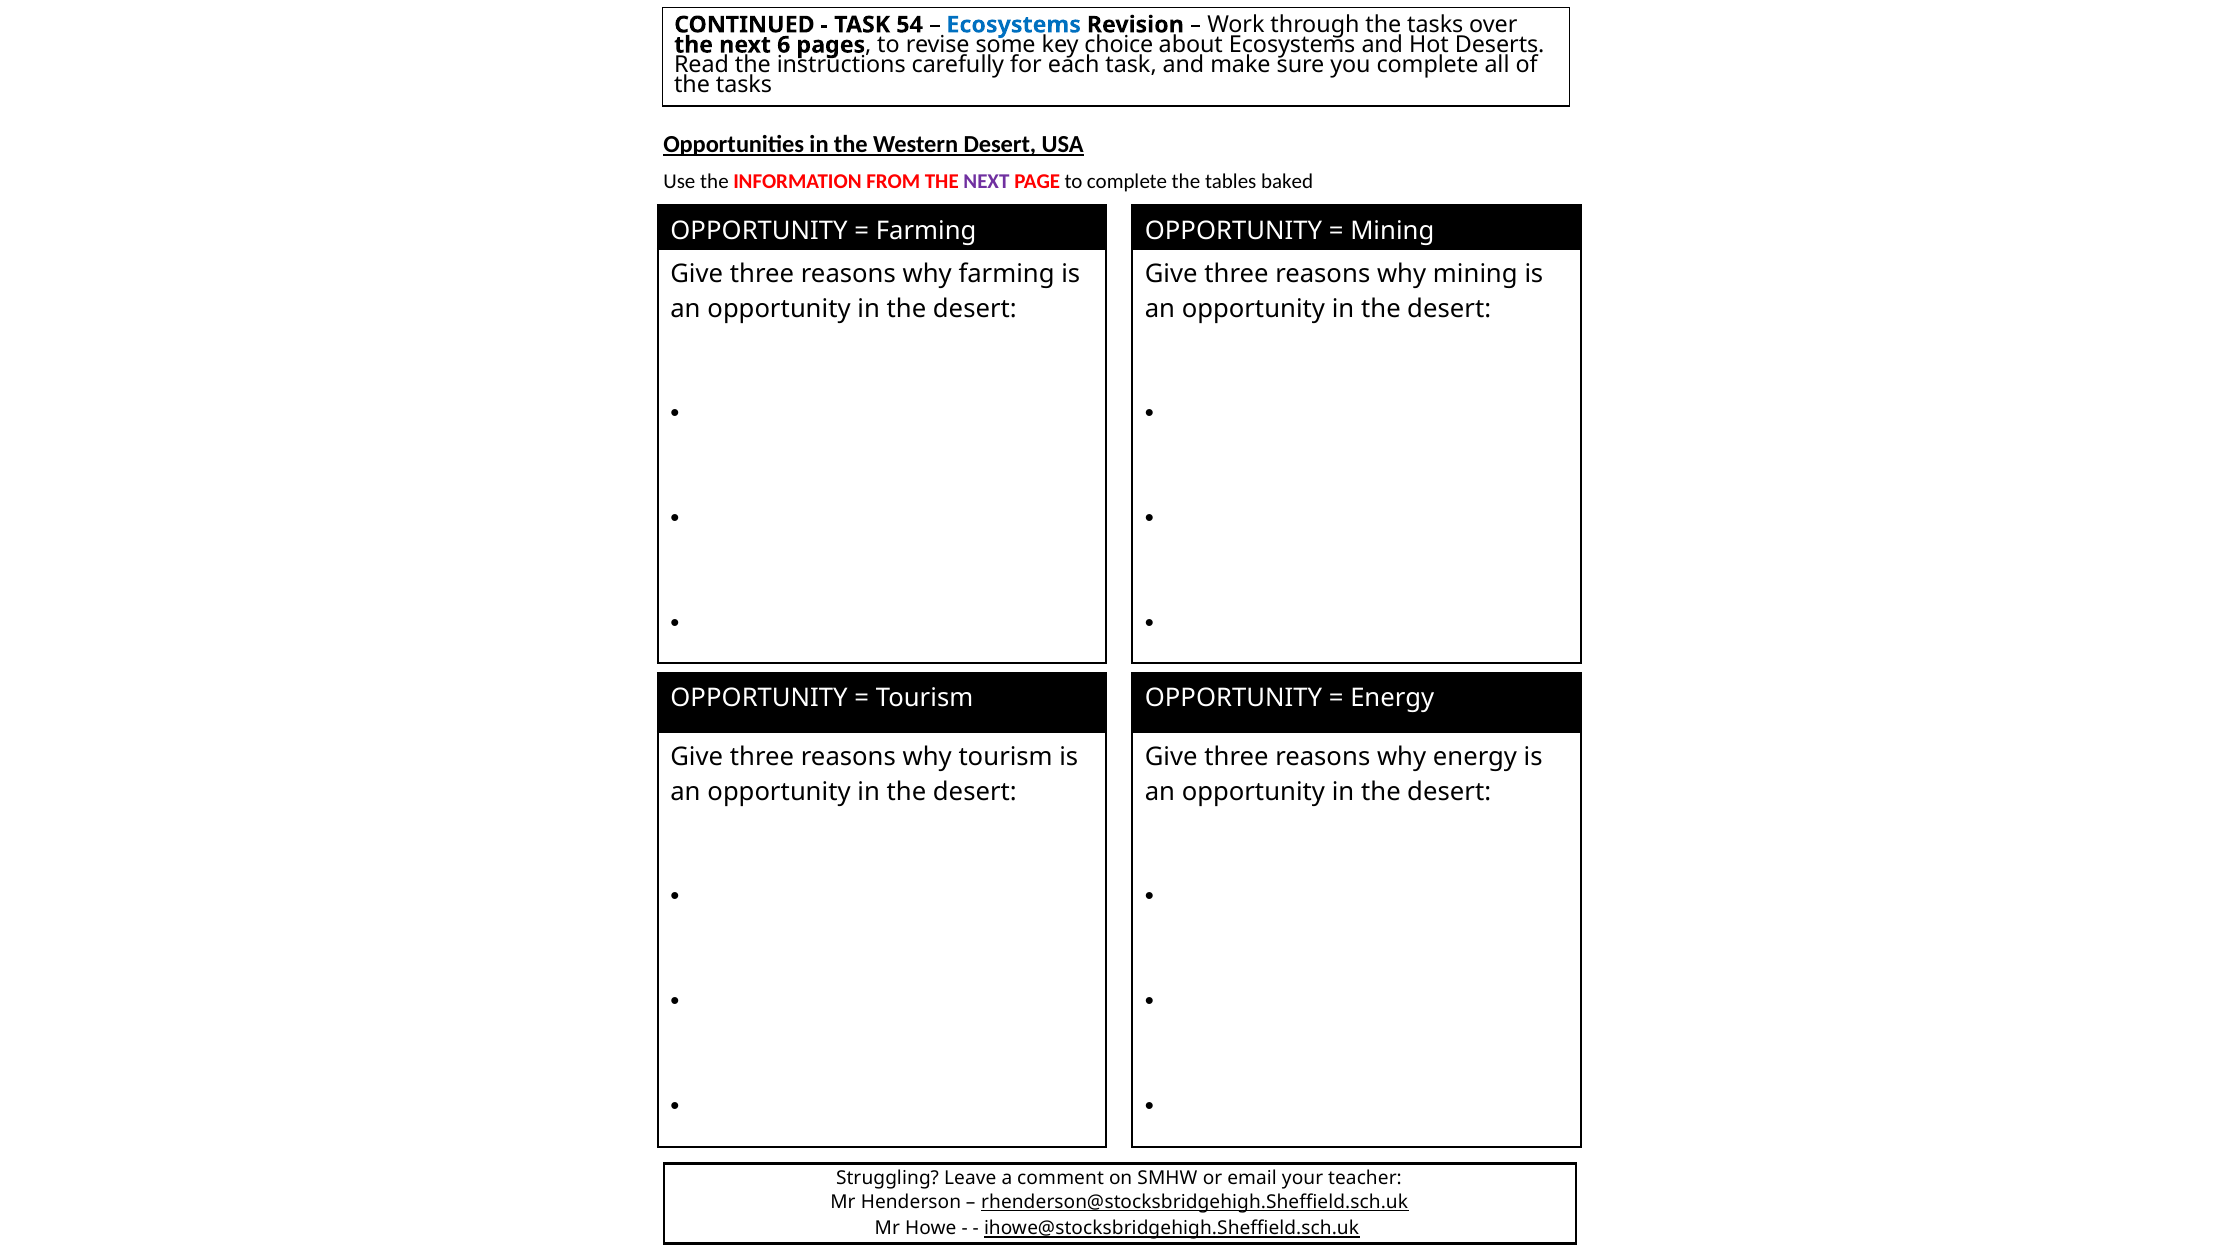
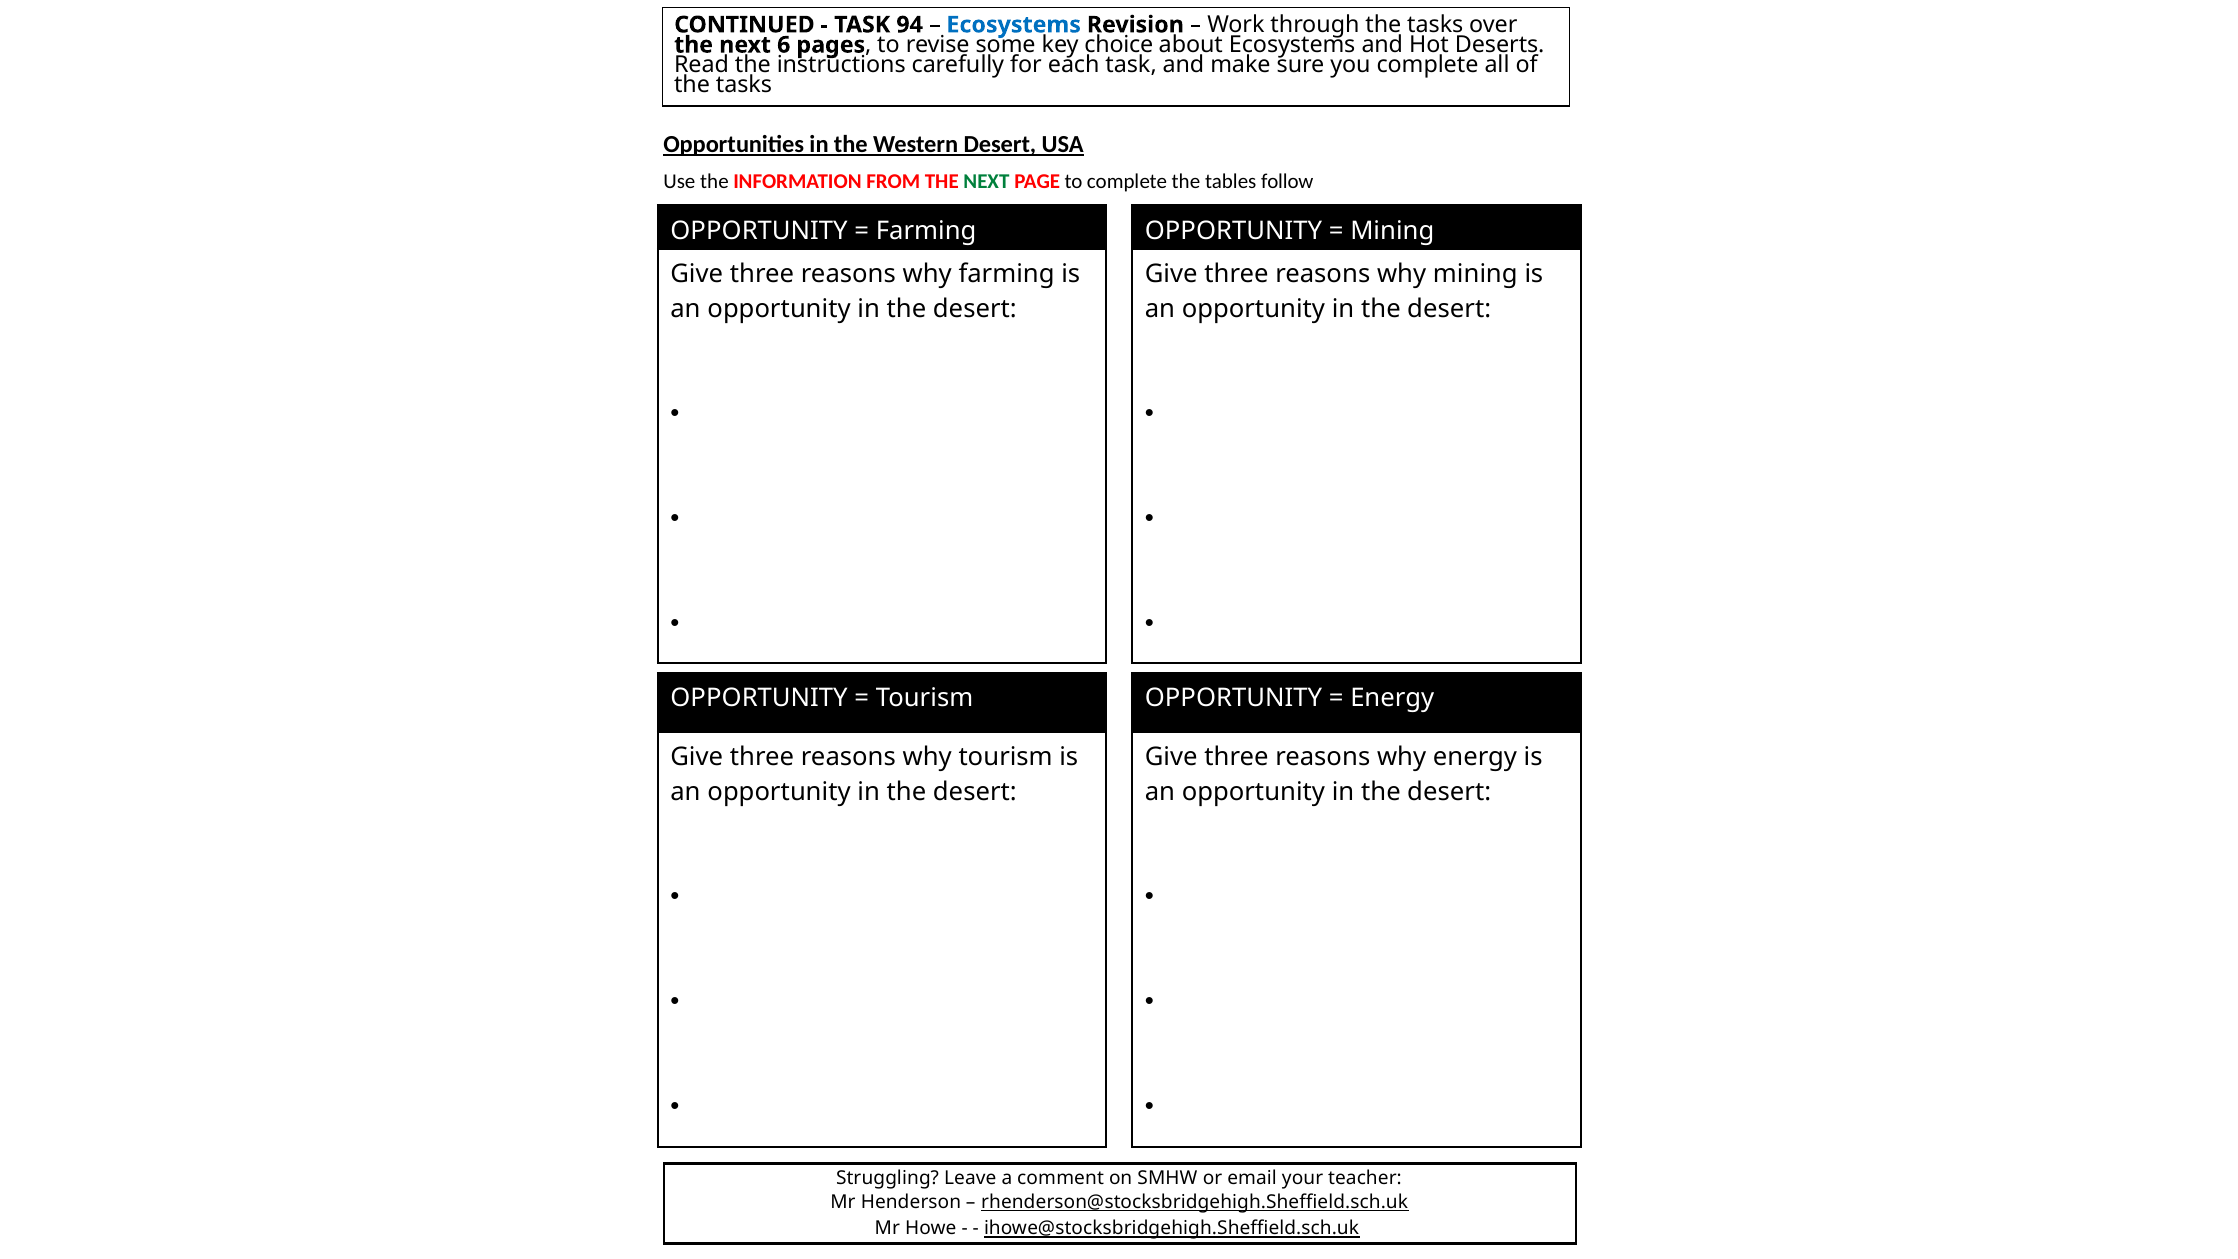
54: 54 -> 94 (910, 25)
NEXT colour: purple -> green (986, 182)
baked: baked -> follow (1287, 182)
